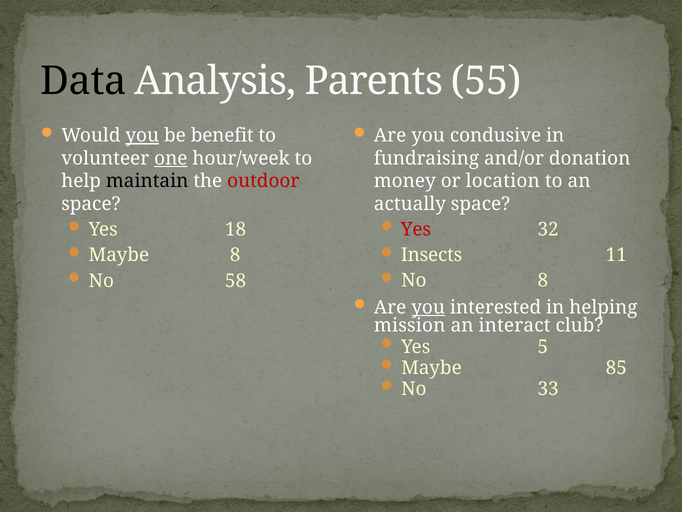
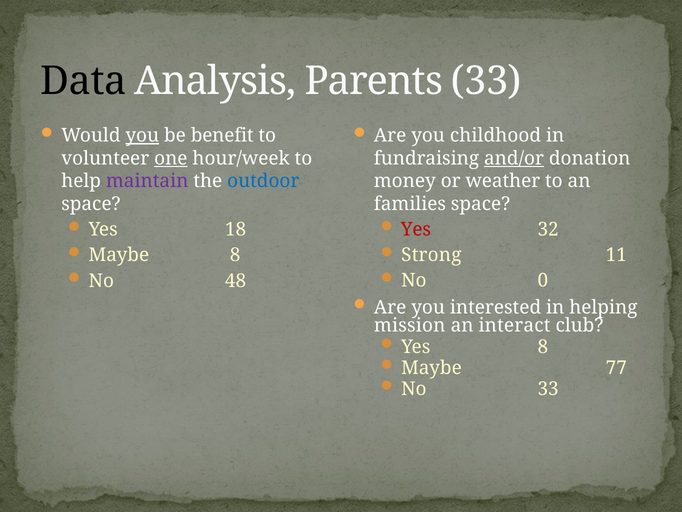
Parents 55: 55 -> 33 (486, 81)
condusive: condusive -> childhood (495, 135)
and/or underline: none -> present (514, 158)
location: location -> weather (503, 181)
maintain colour: black -> purple (147, 181)
outdoor colour: red -> blue (263, 181)
actually: actually -> families (410, 204)
Insects: Insects -> Strong (431, 255)
No 8: 8 -> 0 (543, 280)
58: 58 -> 48 (236, 281)
you underline: present -> none (428, 307)
Yes 5: 5 -> 8 (543, 346)
85: 85 -> 77 (616, 368)
